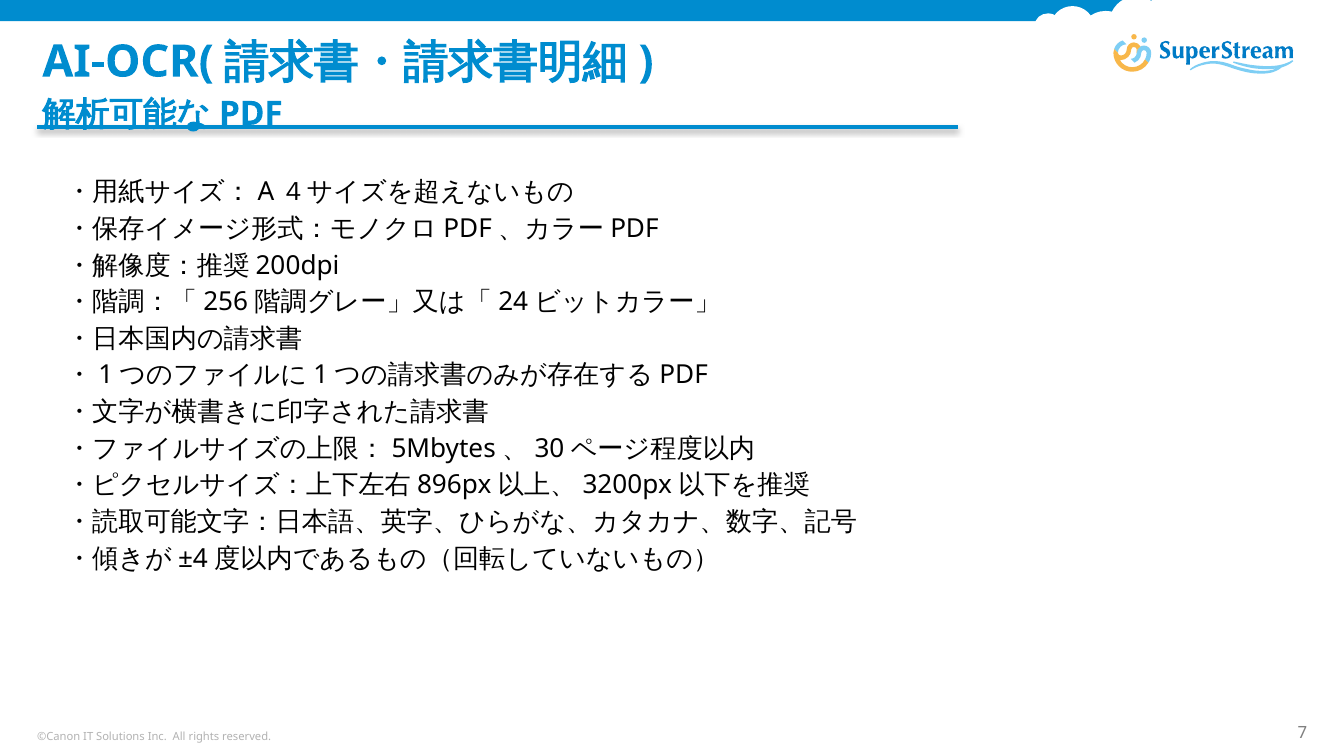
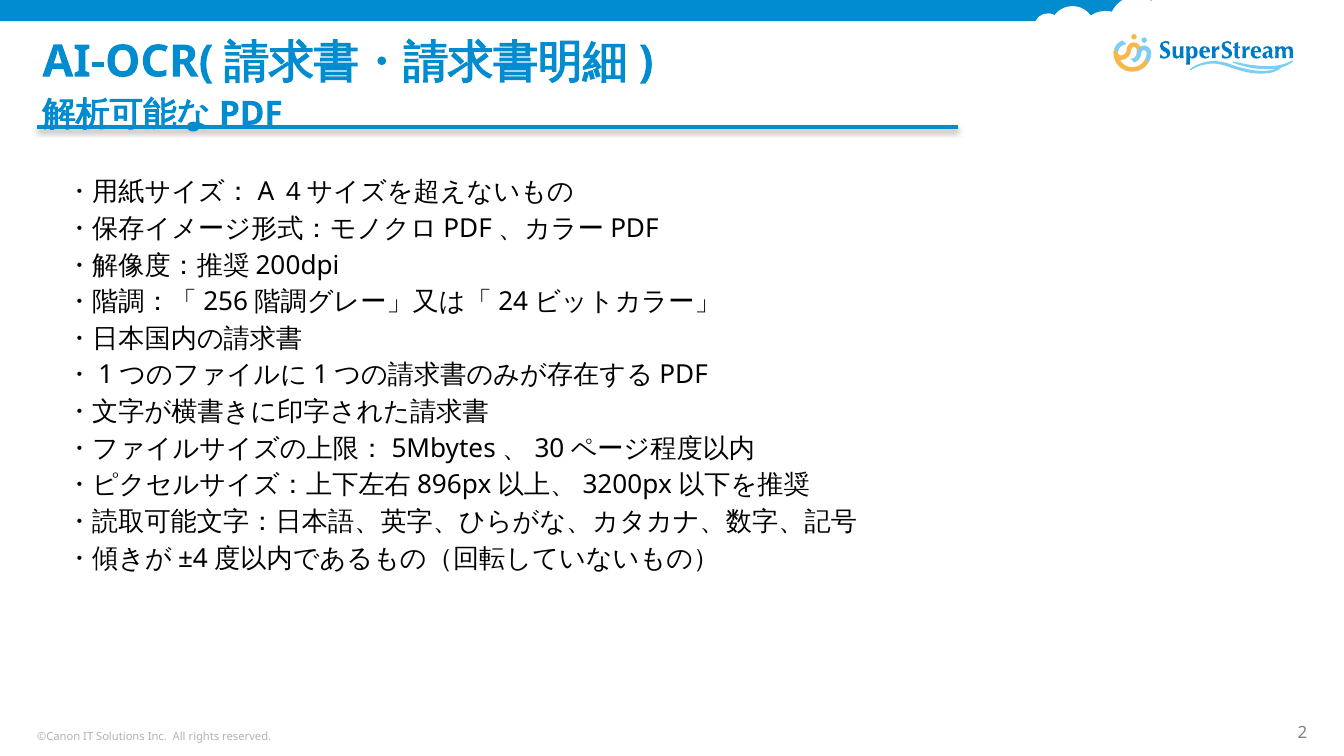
7: 7 -> 2 (1302, 733)
